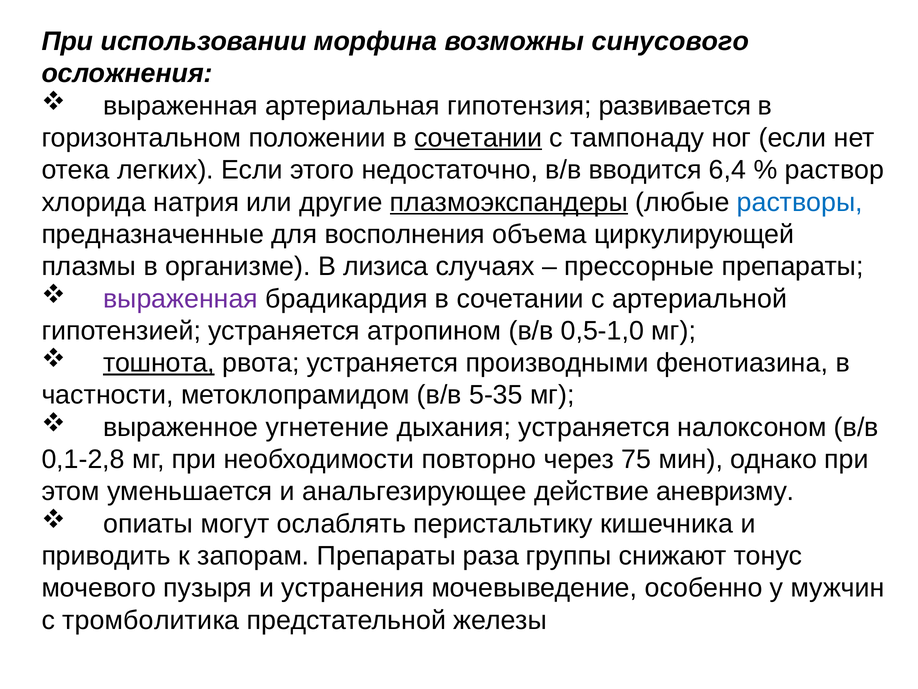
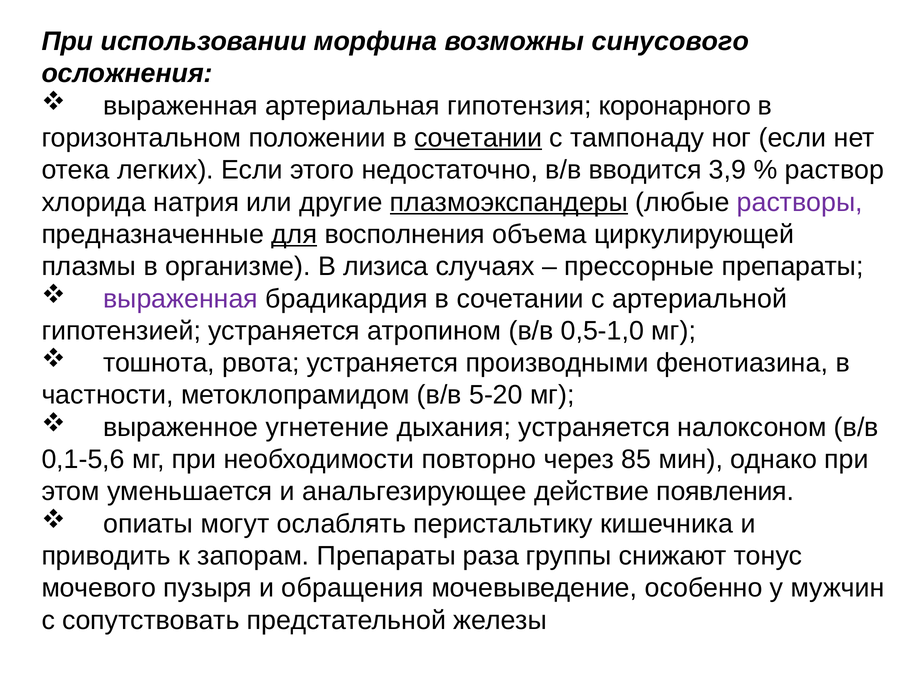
развивается: развивается -> коронарного (675, 106)
6,4: 6,4 -> 3,9 (728, 170)
растворы colour: blue -> purple (800, 202)
для underline: none -> present (294, 234)
тошнота underline: present -> none (159, 363)
5-35: 5-35 -> 5-20 (496, 395)
0,1-2,8: 0,1-2,8 -> 0,1-5,6 (83, 459)
75: 75 -> 85 (636, 459)
аневризму: аневризму -> появления (725, 491)
устранения: устранения -> обращения (353, 588)
тромболитика: тромболитика -> сопутствовать (151, 620)
